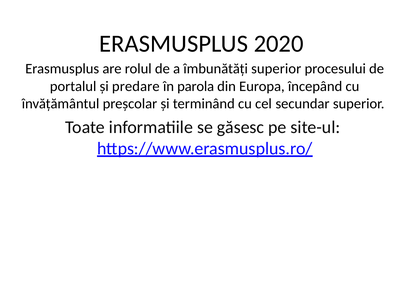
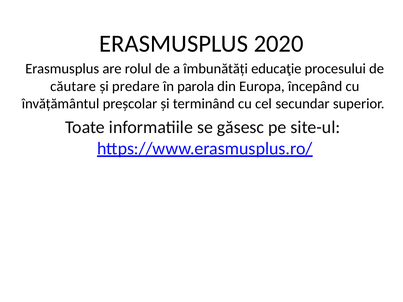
îmbunătăți superior: superior -> educaţie (276, 69)
portalul: portalul -> căutare (73, 86)
